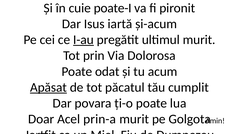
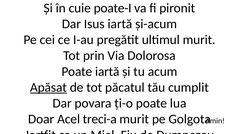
I-au underline: present -> none (83, 40)
Poate odat: odat -> iartă (107, 72)
prin-a: prin-a -> treci-a (100, 120)
